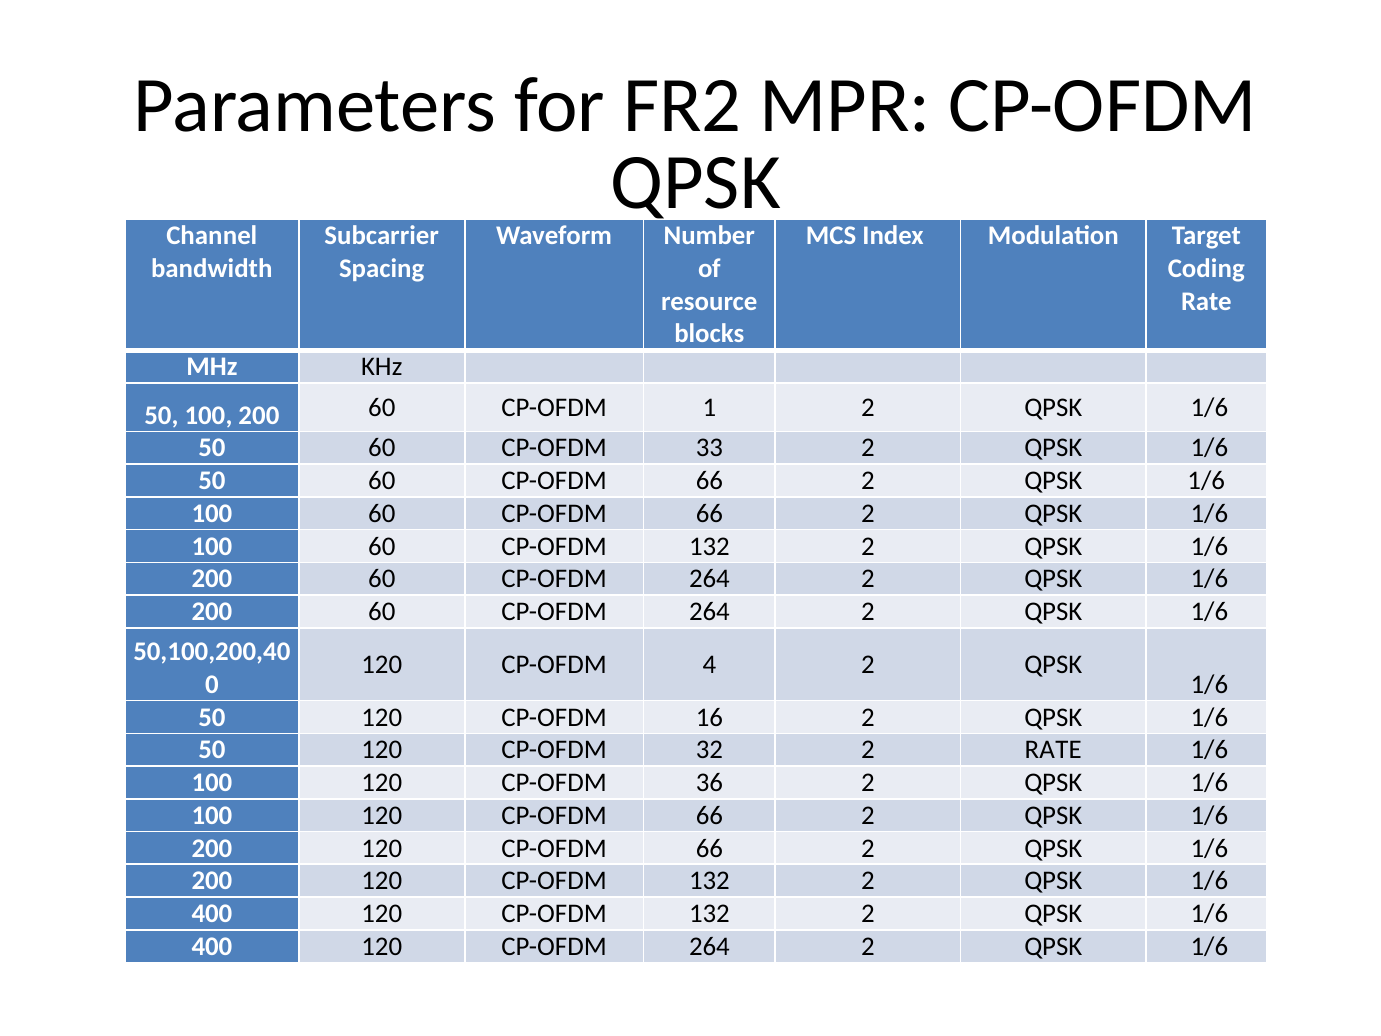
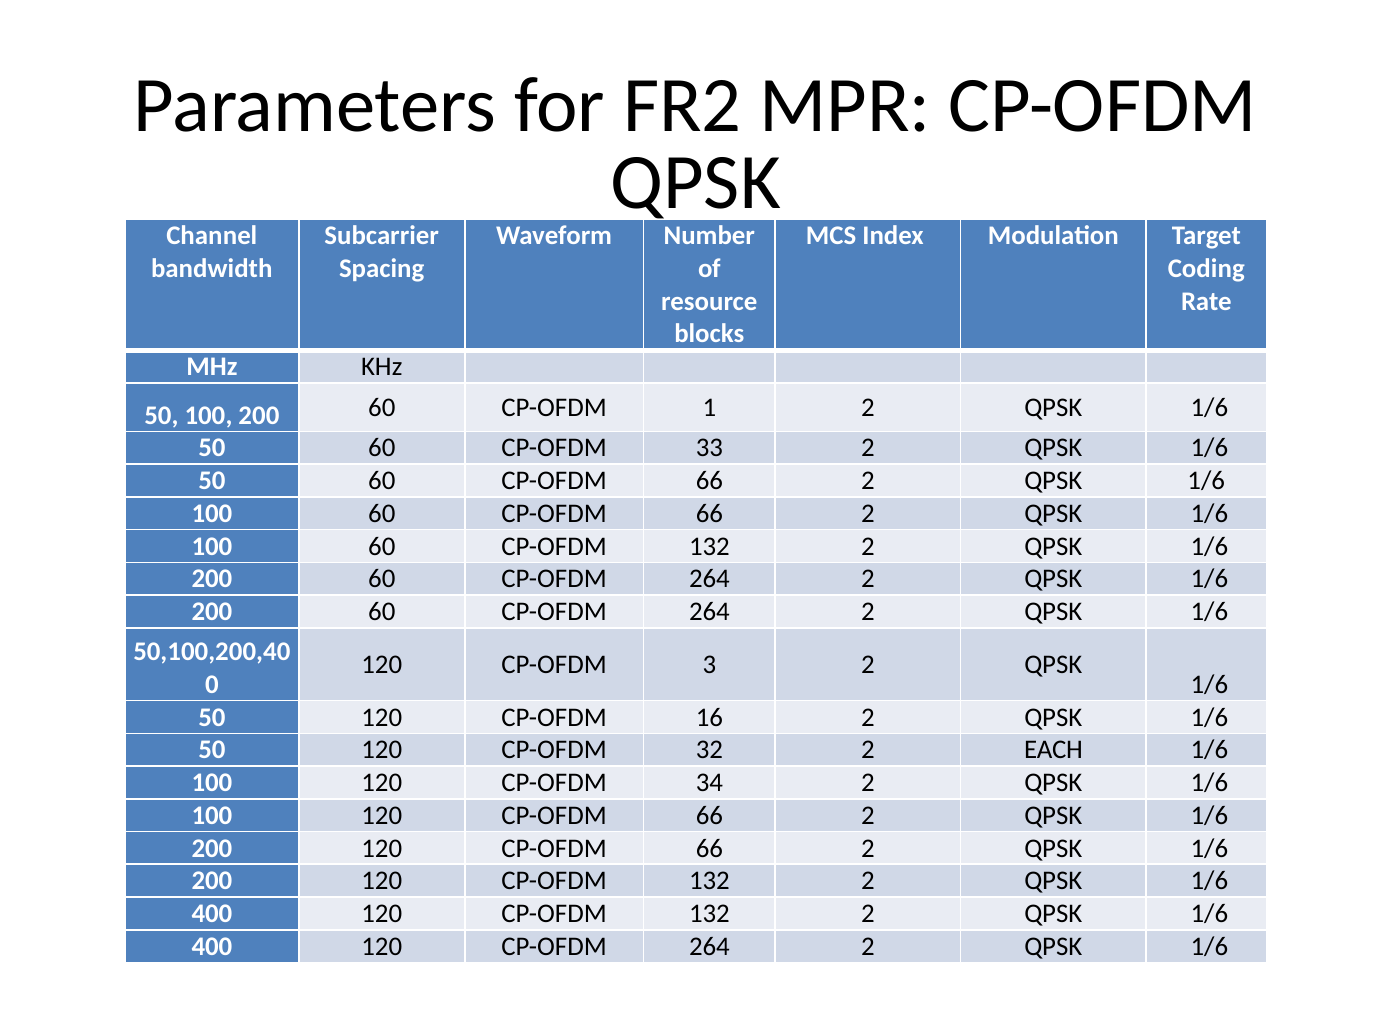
4: 4 -> 3 (709, 664)
2 RATE: RATE -> EACH (1053, 750)
36: 36 -> 34 (709, 783)
